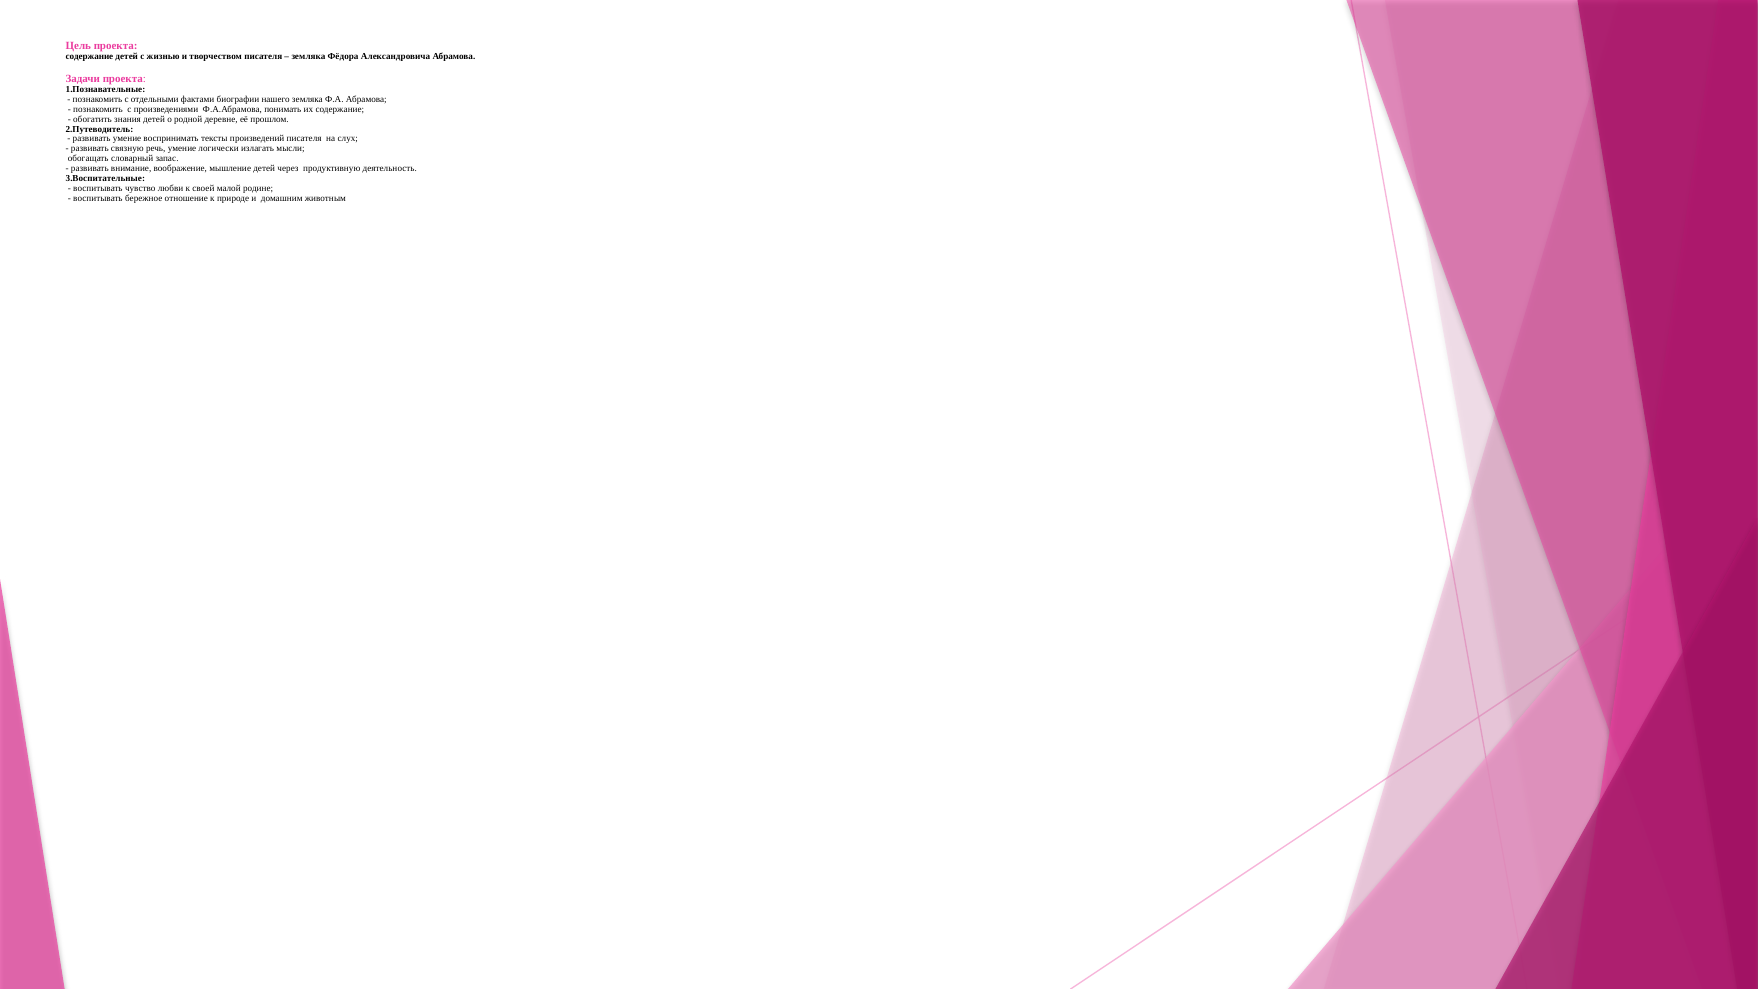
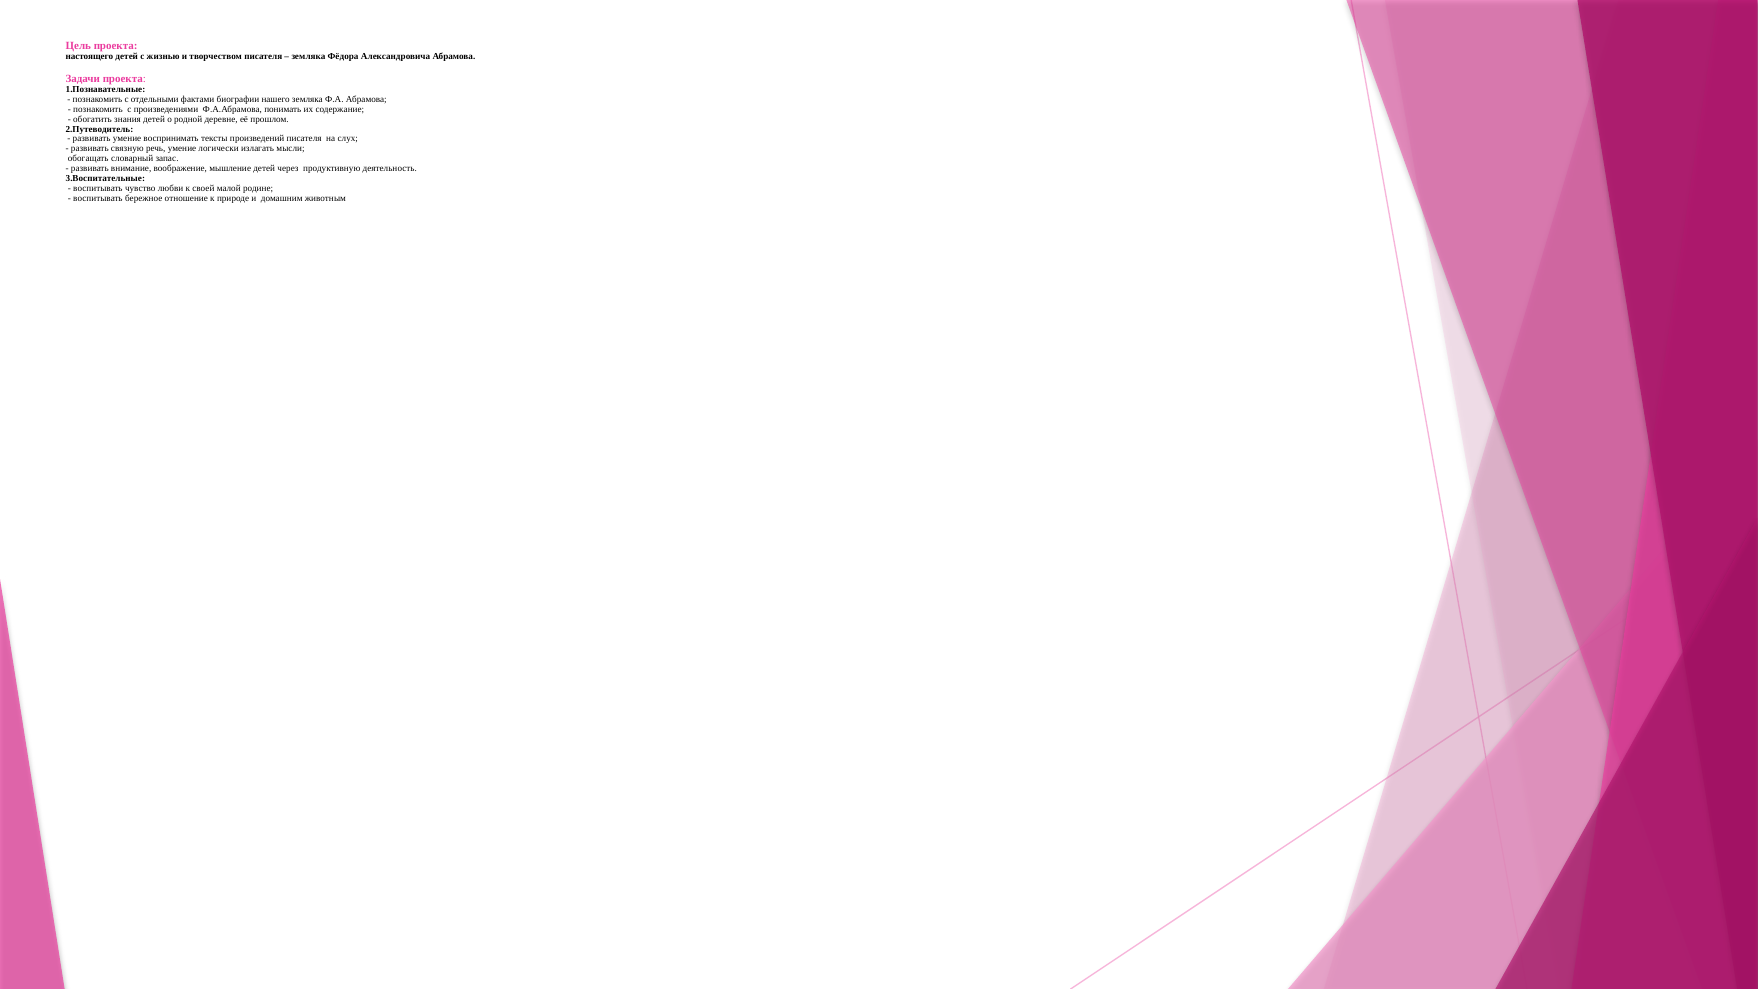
содержание: содержание -> настоящего (89, 56)
